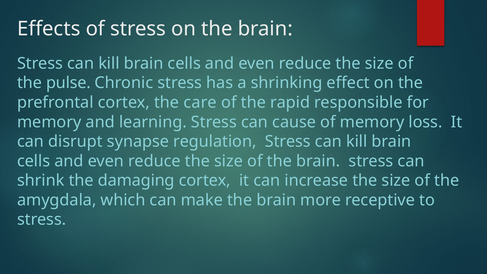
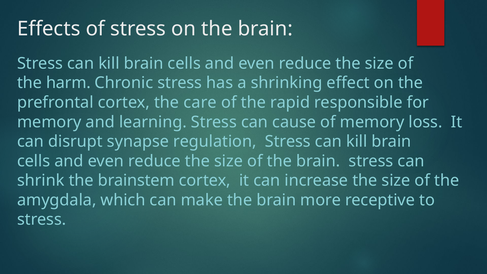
pulse: pulse -> harm (68, 83)
damaging: damaging -> brainstem (136, 180)
